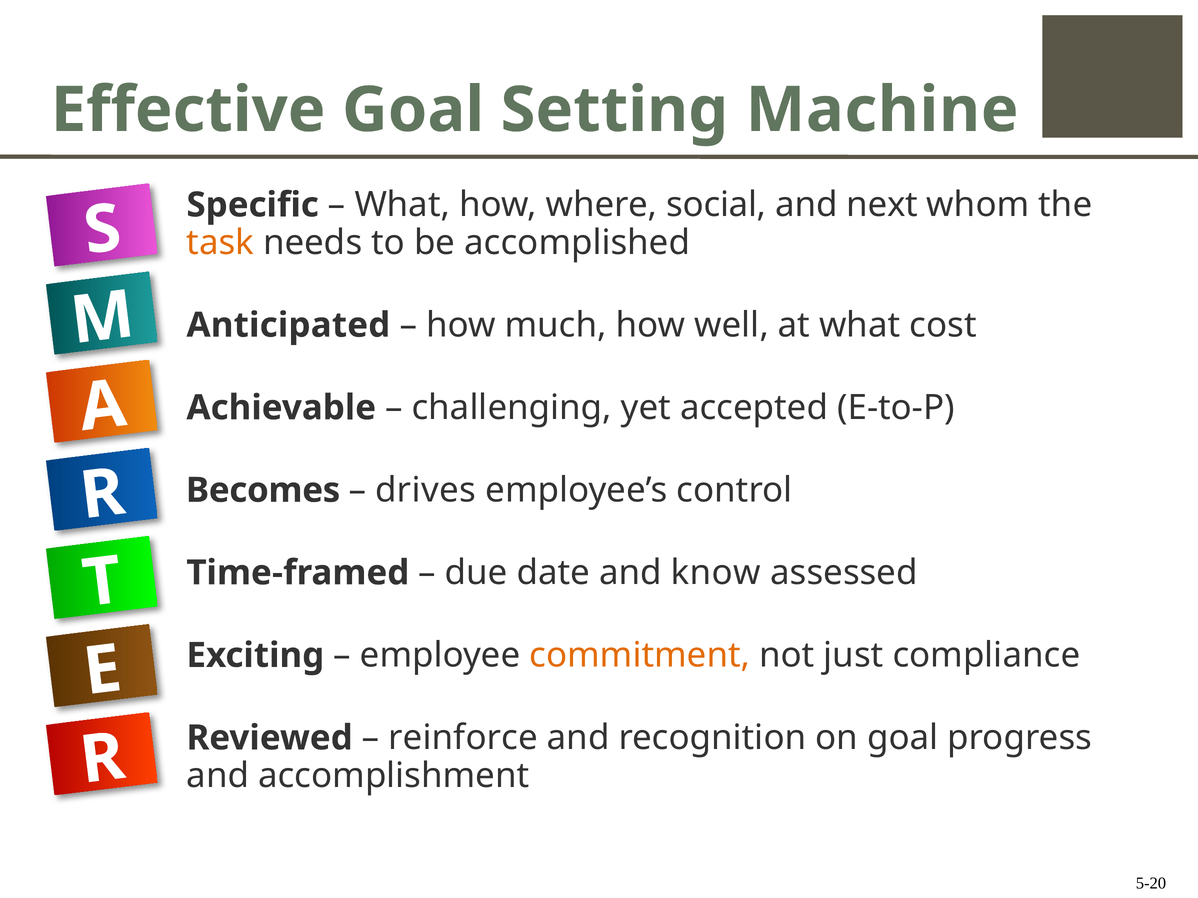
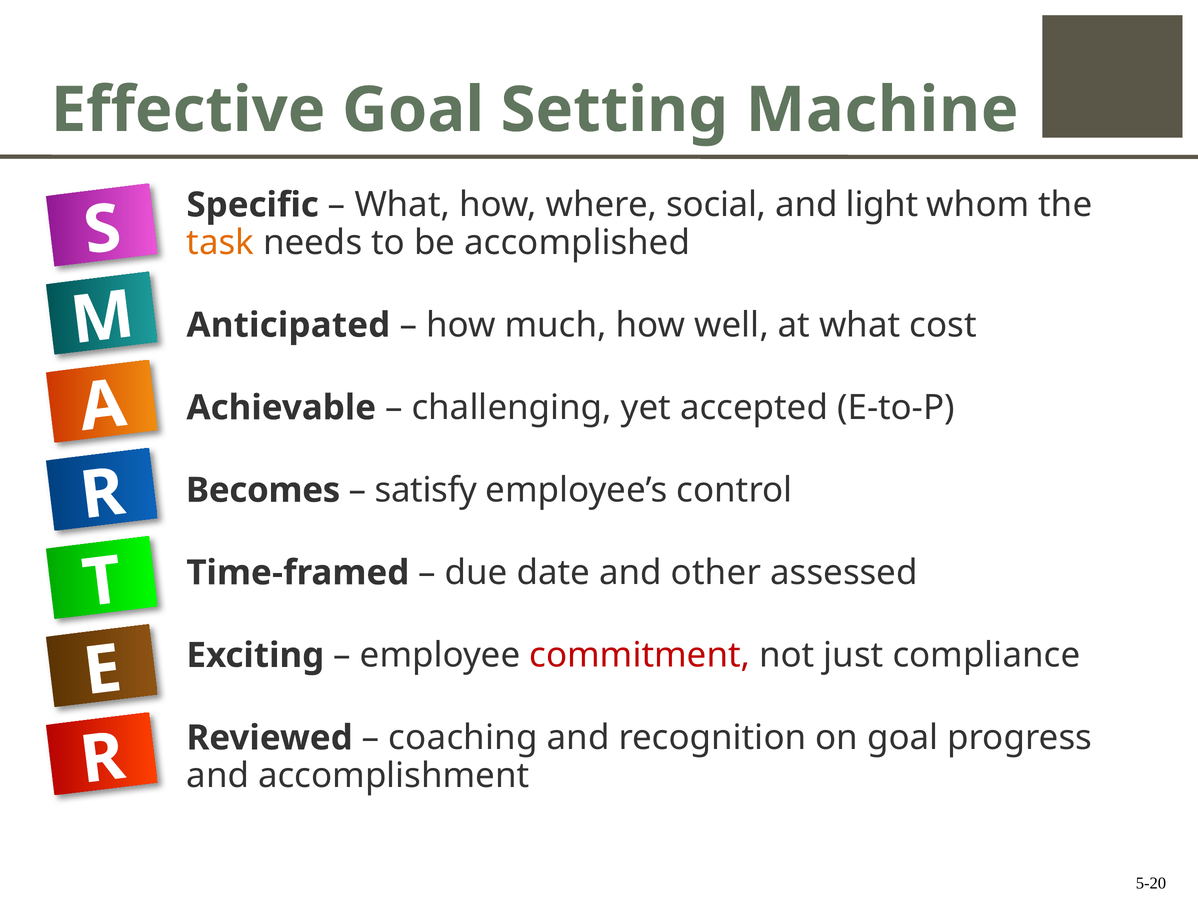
next: next -> light (882, 205)
drives: drives -> satisfy (426, 491)
know: know -> other (716, 573)
commitment colour: orange -> red (640, 656)
reinforce: reinforce -> coaching (463, 738)
